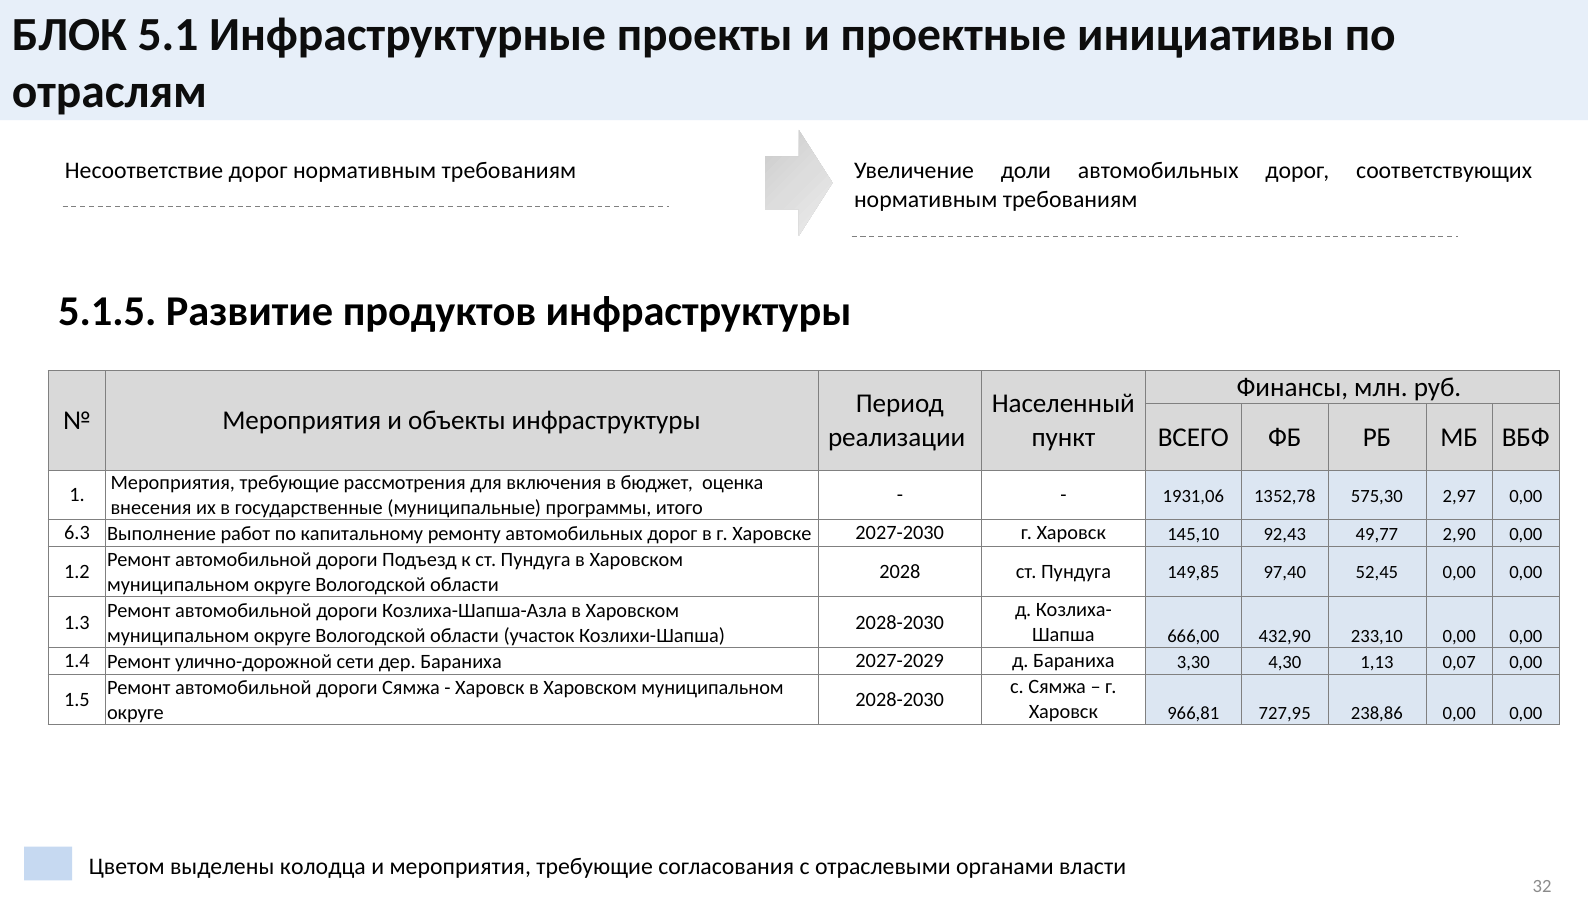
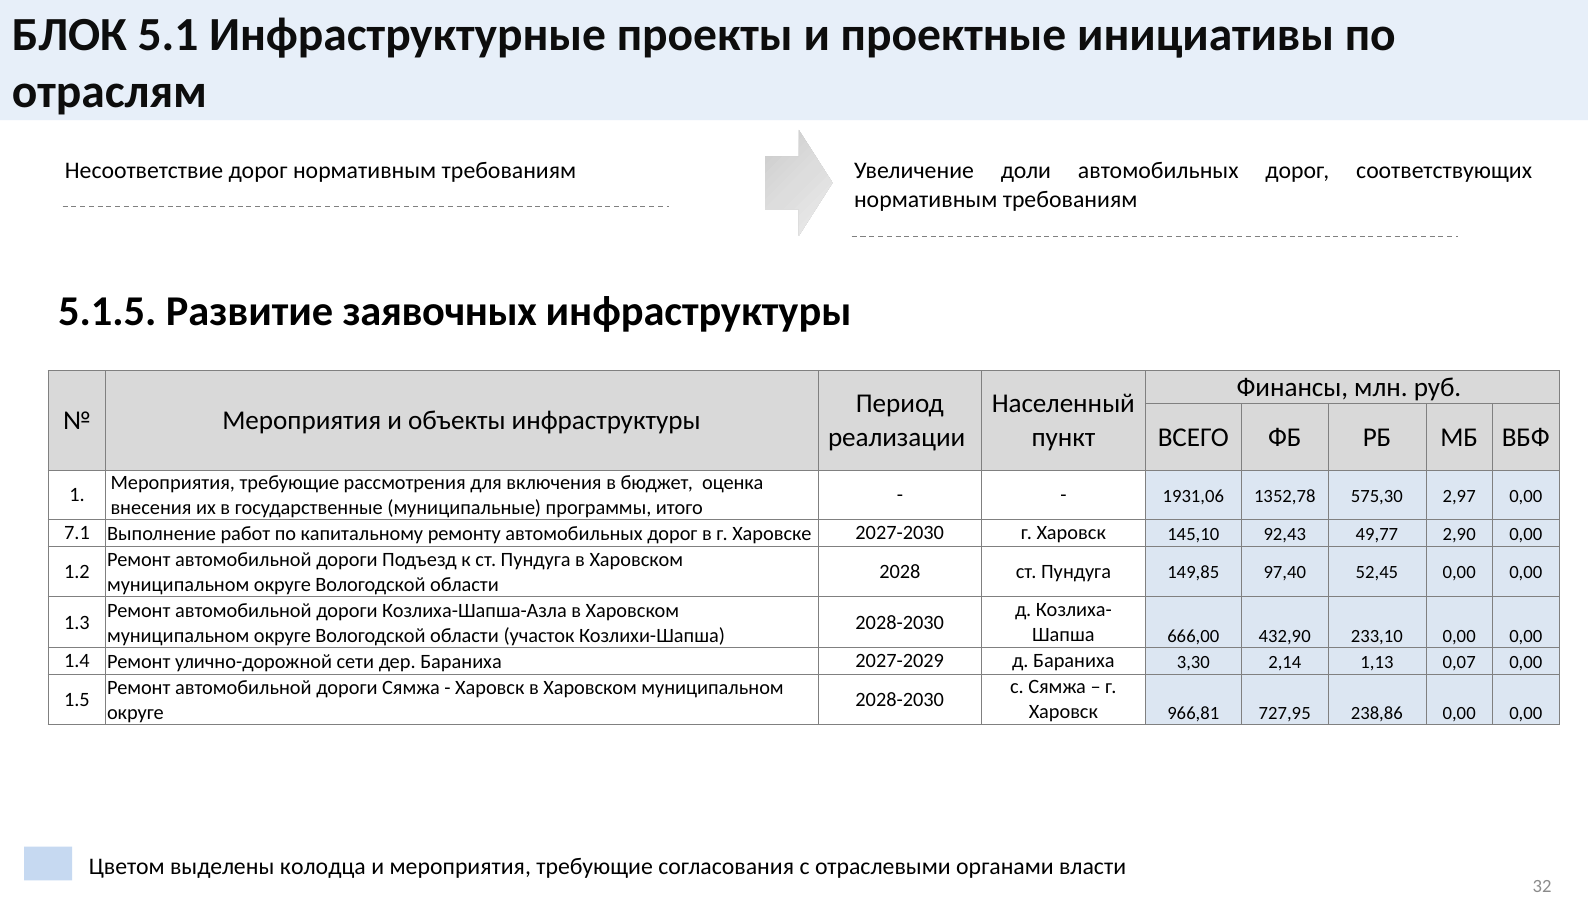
продуктов: продуктов -> заявочных (440, 312)
6.3: 6.3 -> 7.1 (77, 533)
4,30: 4,30 -> 2,14 (1285, 663)
